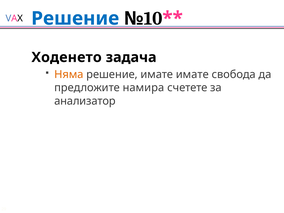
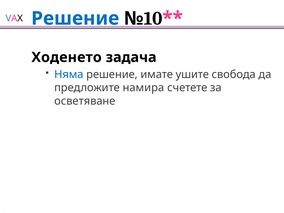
Няма colour: orange -> blue (69, 74)
имате имате: имате -> ушите (192, 74)
анализатор: анализатор -> осветяване (85, 101)
